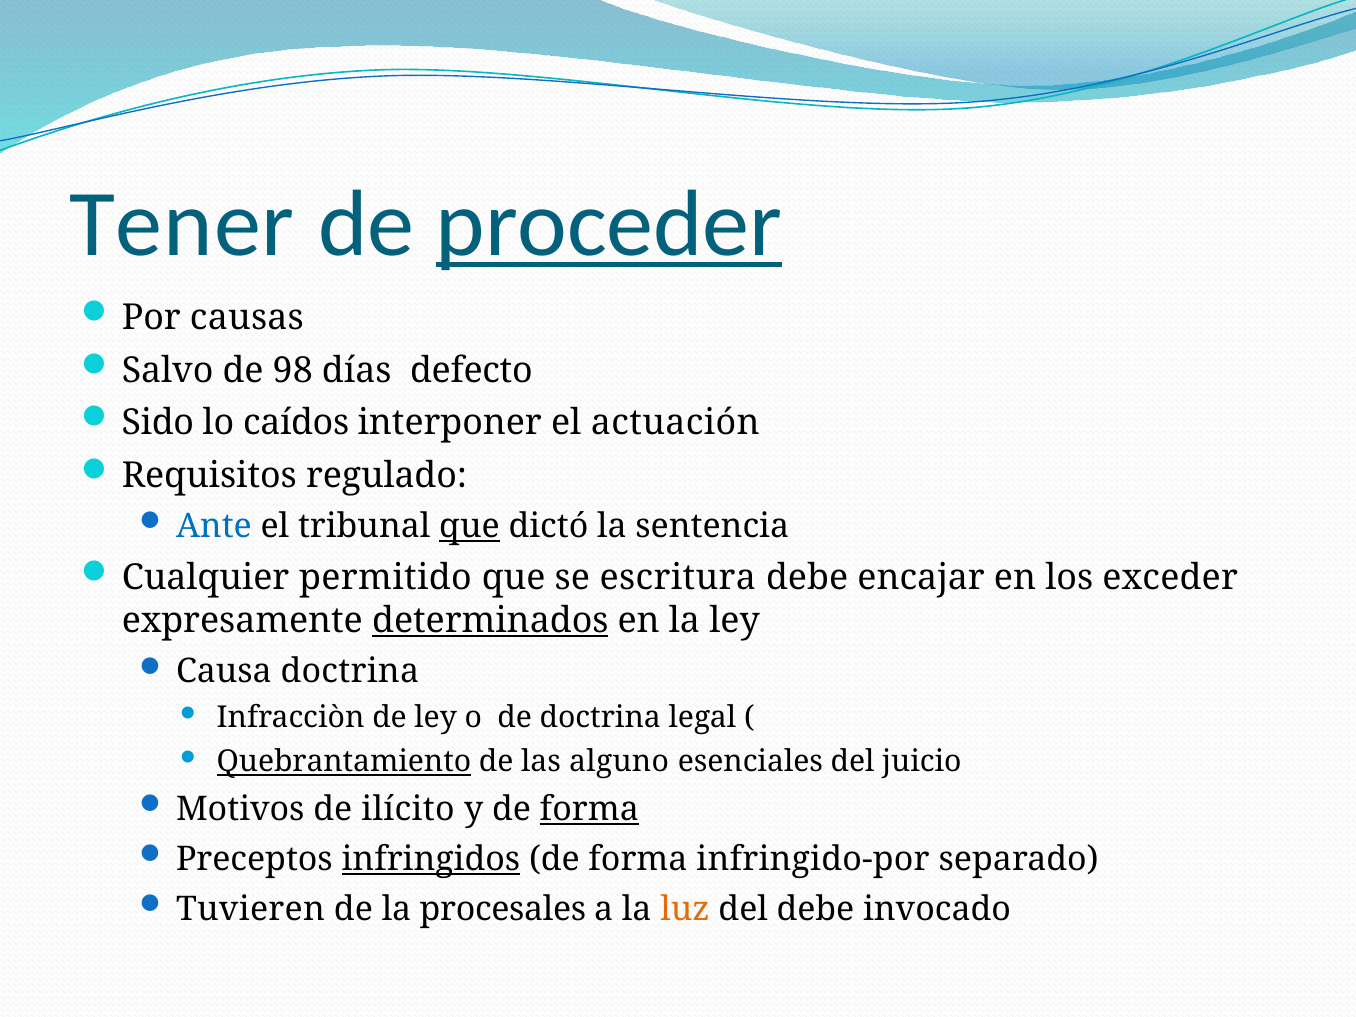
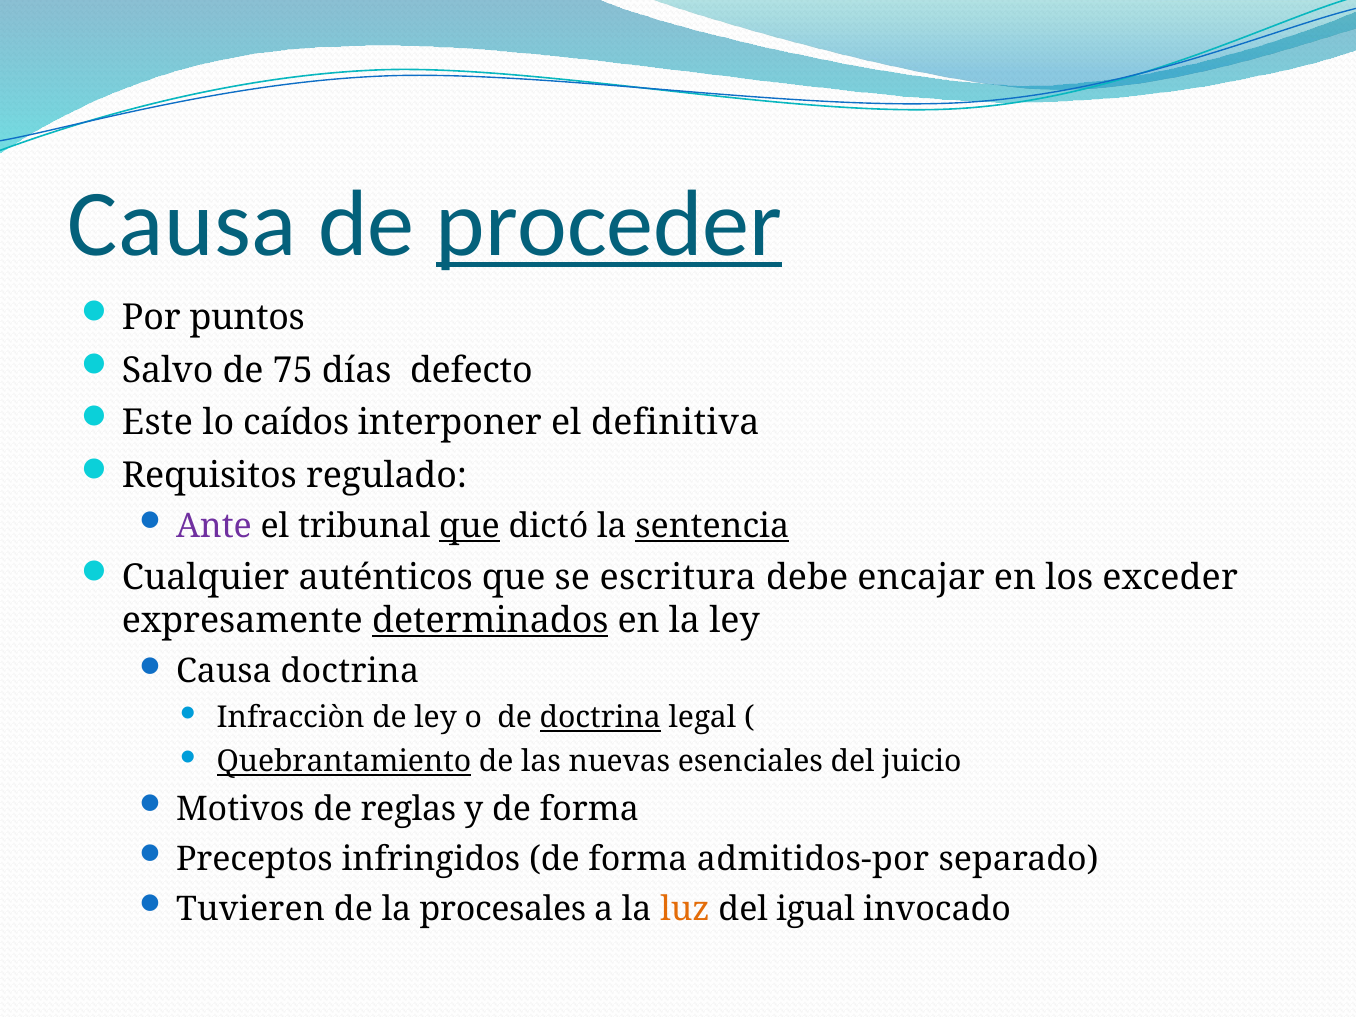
Tener: Tener -> Causa (182, 224)
causas: causas -> puntos (247, 318)
98: 98 -> 75 (293, 370)
Sido: Sido -> Este (157, 423)
actuación: actuación -> definitiva (675, 423)
Ante colour: blue -> purple (214, 526)
sentencia underline: none -> present (712, 526)
permitido: permitido -> auténticos (386, 578)
doctrina underline: none -> present (600, 718)
alguno: alguno -> nuevas (619, 762)
ilícito: ilícito -> reglas (408, 810)
forma underline: present -> none (589, 810)
infringidos underline: present -> none (431, 859)
infringido-por: infringido-por -> admitidos-por (813, 859)
del debe: debe -> igual (816, 909)
